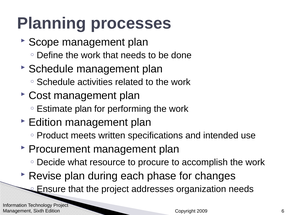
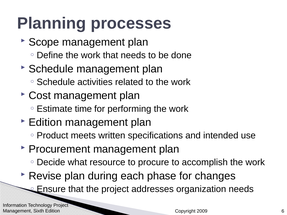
plan: plan -> time (83, 109)
